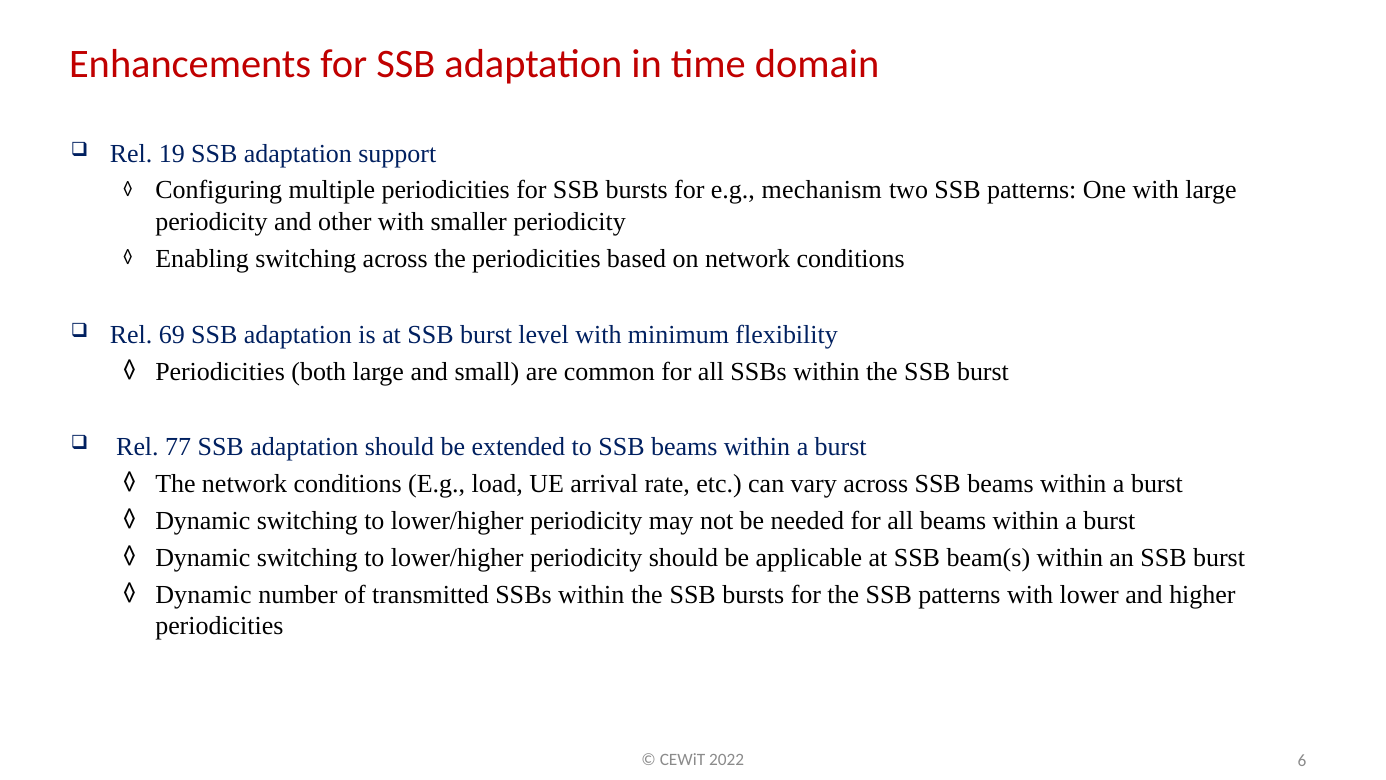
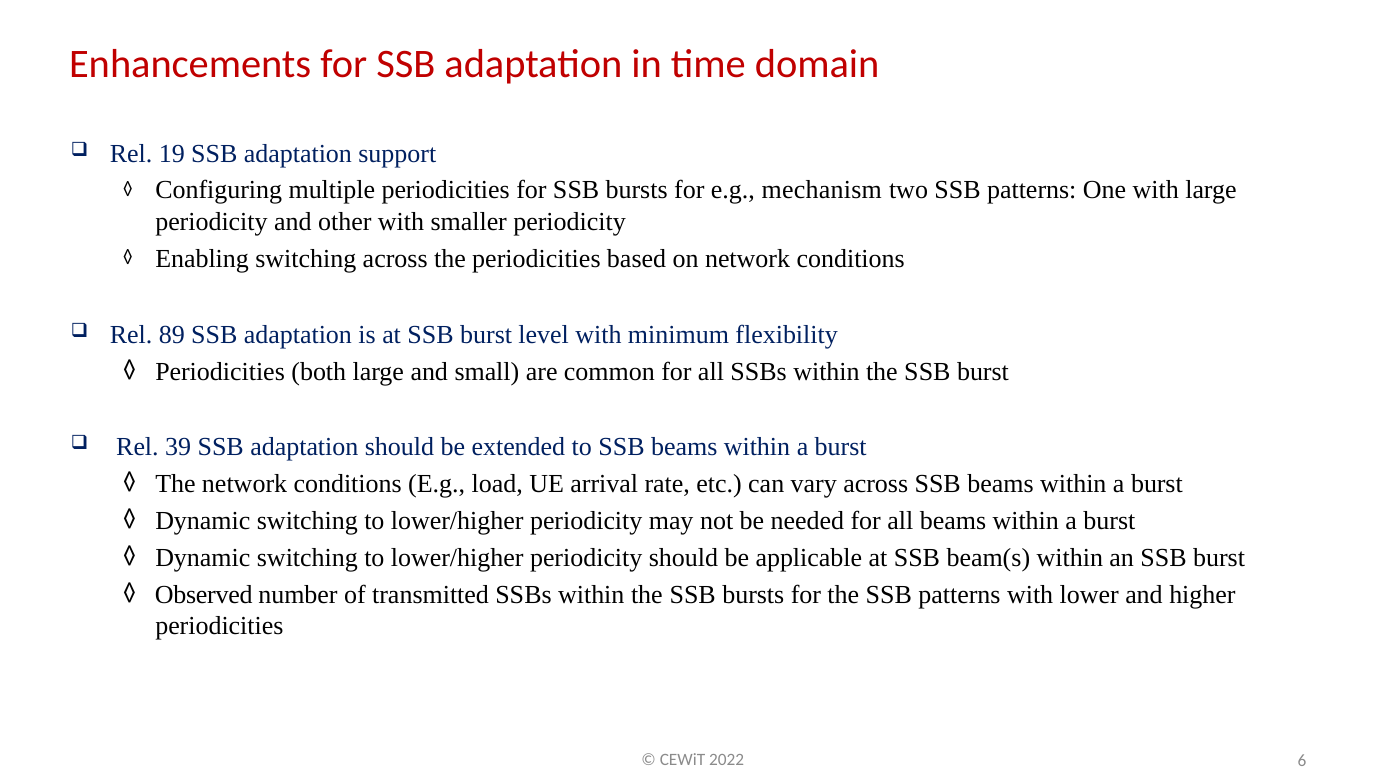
69: 69 -> 89 (172, 335)
77: 77 -> 39 (178, 447)
Dynamic: Dynamic -> Observed (204, 594)
